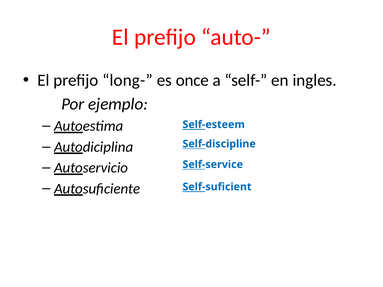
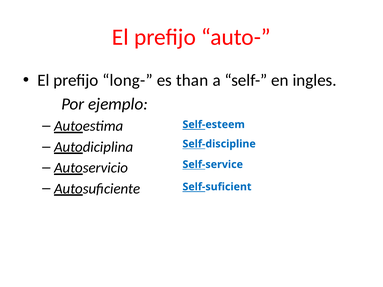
once: once -> than (192, 80)
